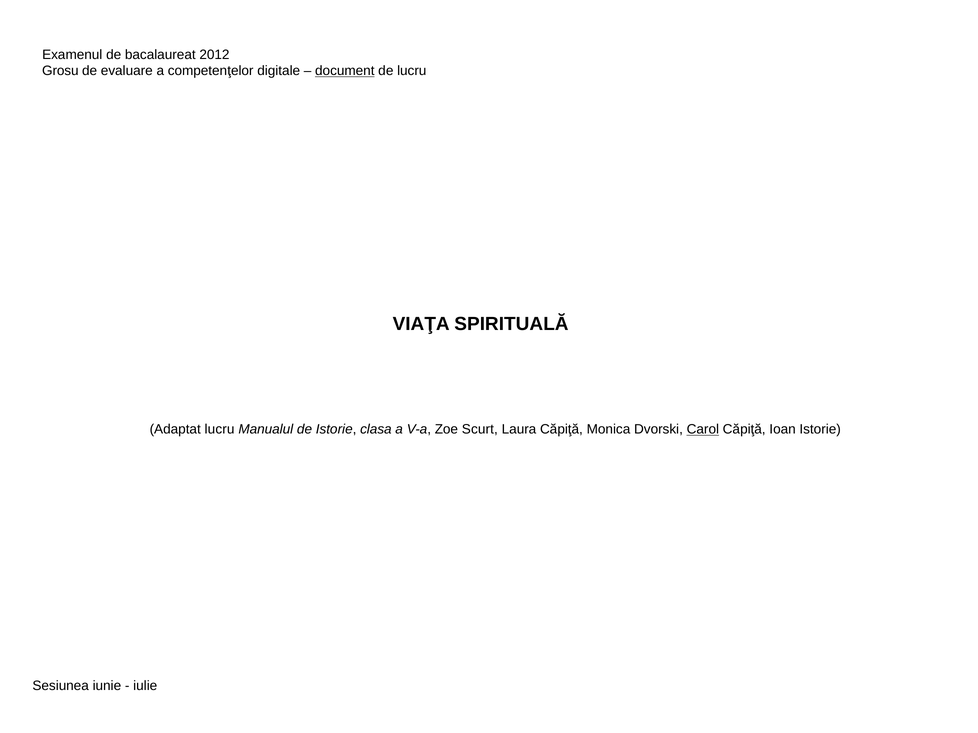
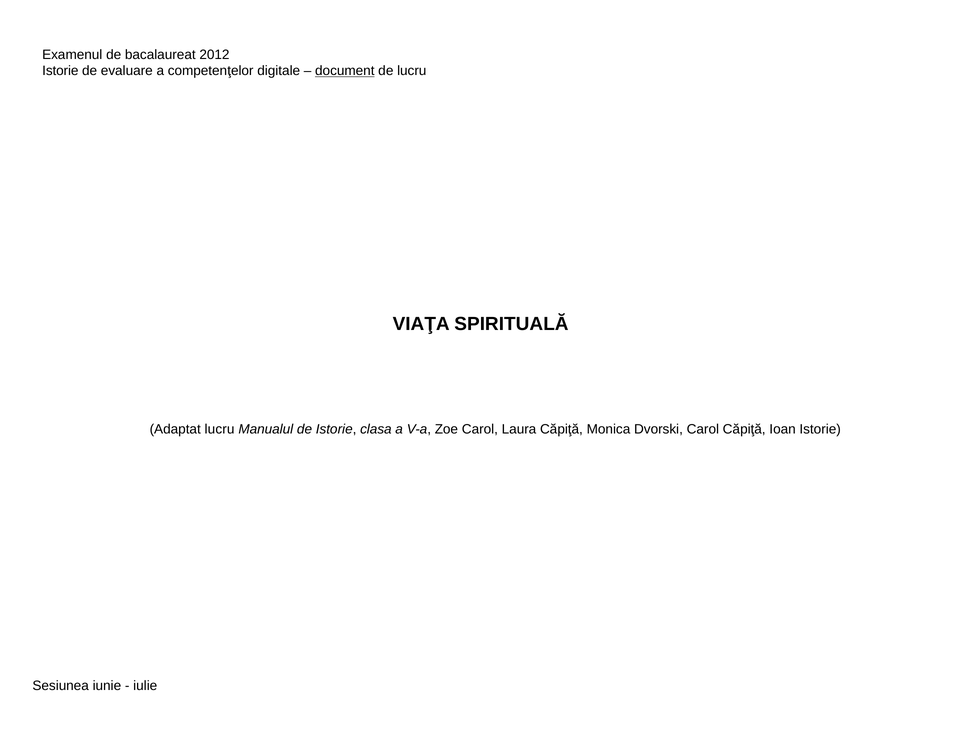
Grosu: Grosu -> Istorie (60, 71)
Zoe Scurt: Scurt -> Carol (480, 430)
Carol underline: present -> none (703, 430)
